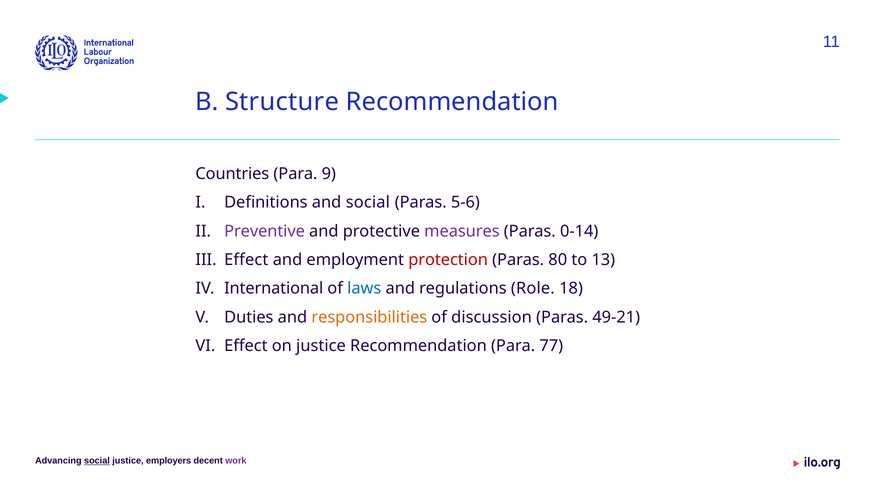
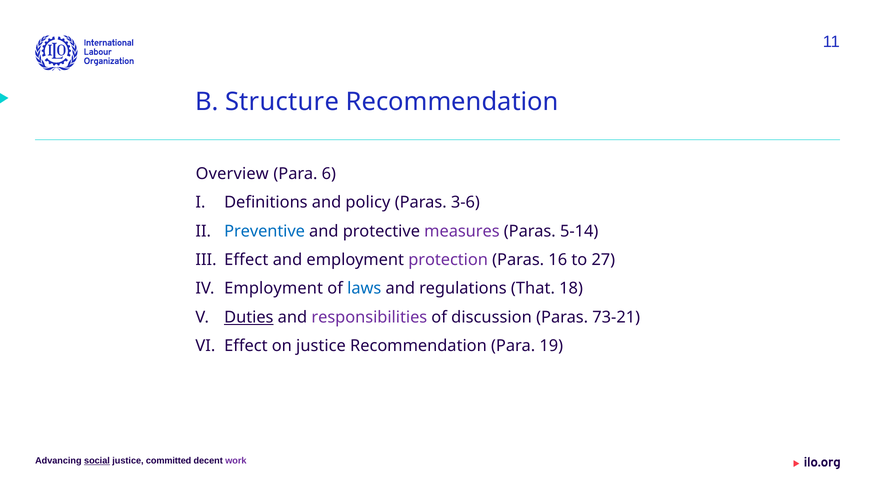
Countries: Countries -> Overview (232, 174)
9: 9 -> 6 (329, 174)
and social: social -> policy (368, 203)
5-6: 5-6 -> 3-6 (465, 203)
Preventive colour: purple -> blue (265, 231)
0-14: 0-14 -> 5-14 (579, 231)
protection colour: red -> purple (448, 260)
80: 80 -> 16 (558, 260)
13: 13 -> 27 (603, 260)
International: International -> Employment (274, 289)
Role: Role -> That (533, 289)
Duties underline: none -> present (249, 317)
responsibilities colour: orange -> purple (369, 317)
49-21: 49-21 -> 73-21 (616, 317)
77: 77 -> 19 (551, 346)
employers: employers -> committed (169, 461)
